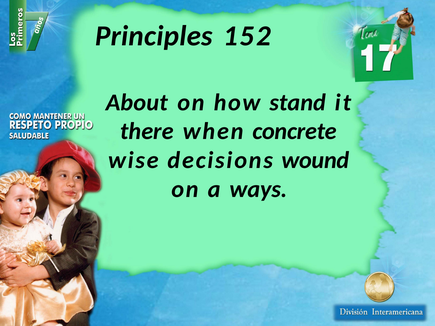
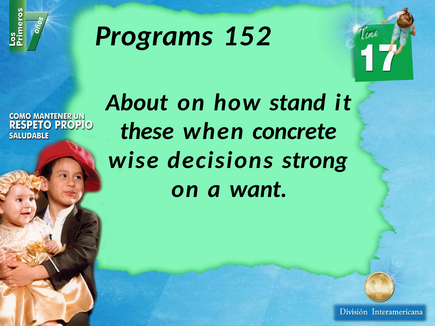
Principles: Principles -> Programs (154, 36)
there: there -> these (147, 131)
wound: wound -> strong (315, 160)
ways: ways -> want (258, 189)
